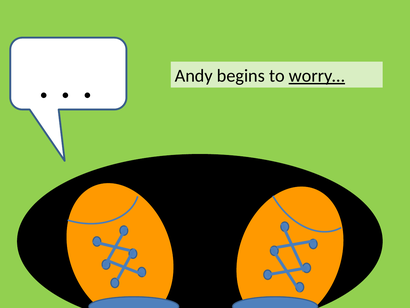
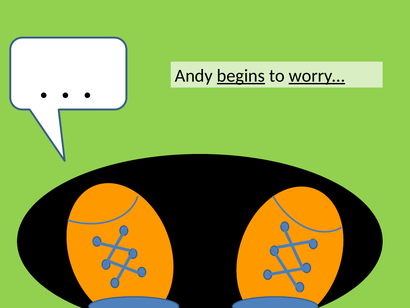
begins underline: none -> present (241, 76)
